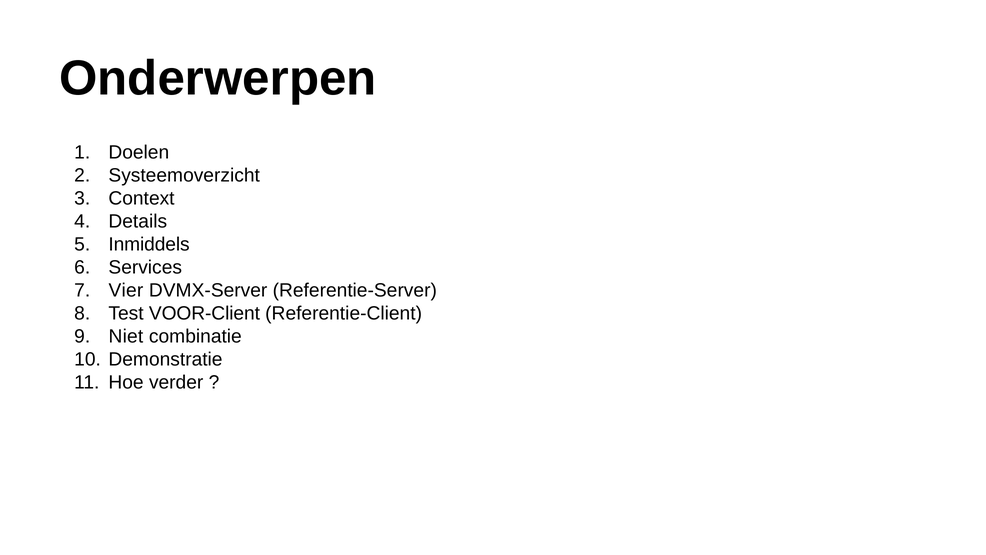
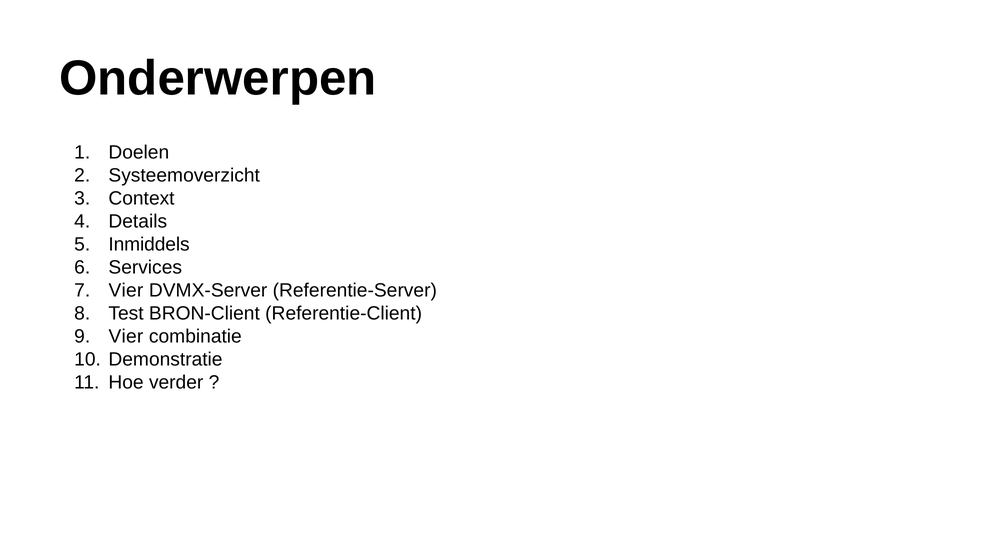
VOOR-Client: VOOR-Client -> BRON-Client (204, 313)
Niet: Niet -> Vier (126, 336)
